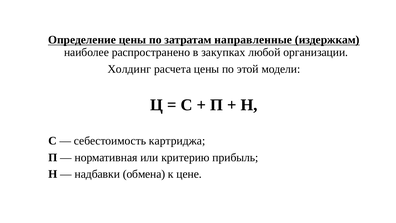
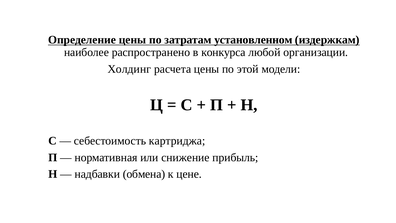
направленные: направленные -> установленном (253, 40)
закупках: закупках -> конкурса (223, 52)
критерию: критерию -> снижение (185, 157)
